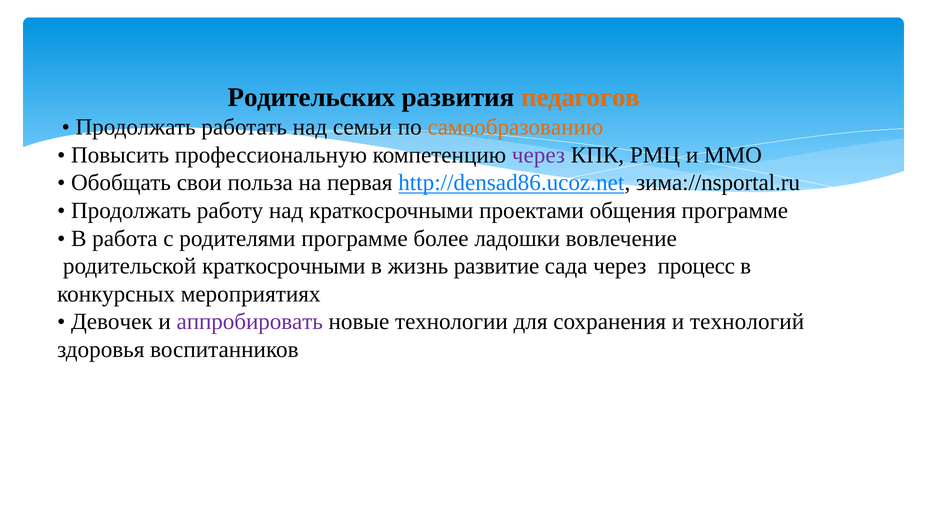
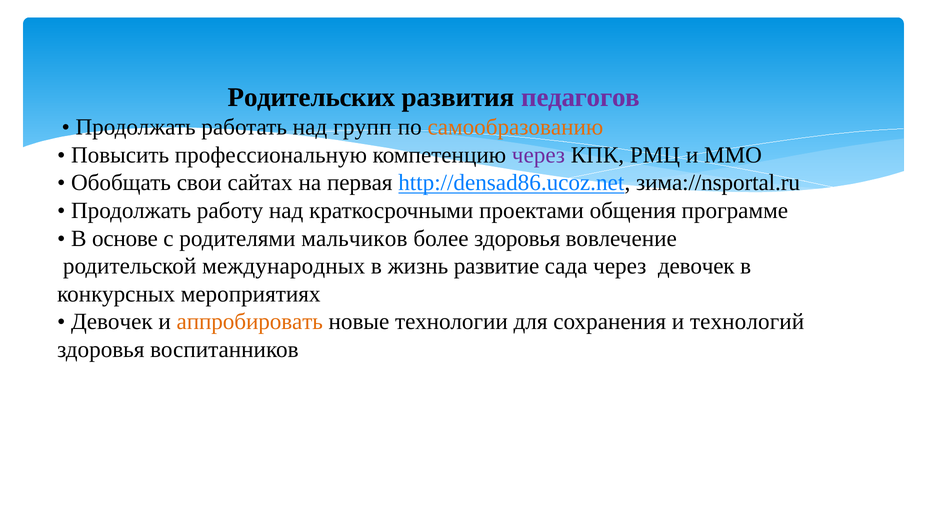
педагогов colour: orange -> purple (581, 97)
семьи: семьи -> групп (362, 127)
польза: польза -> сайтах (260, 183)
работа: работа -> основе (125, 238)
родителями программе: программе -> мальчиков (354, 238)
более ладошки: ладошки -> здоровья (517, 238)
родительской краткосрочными: краткосрочными -> международных (284, 266)
через процесс: процесс -> девочек (696, 266)
аппробировать colour: purple -> orange (250, 322)
